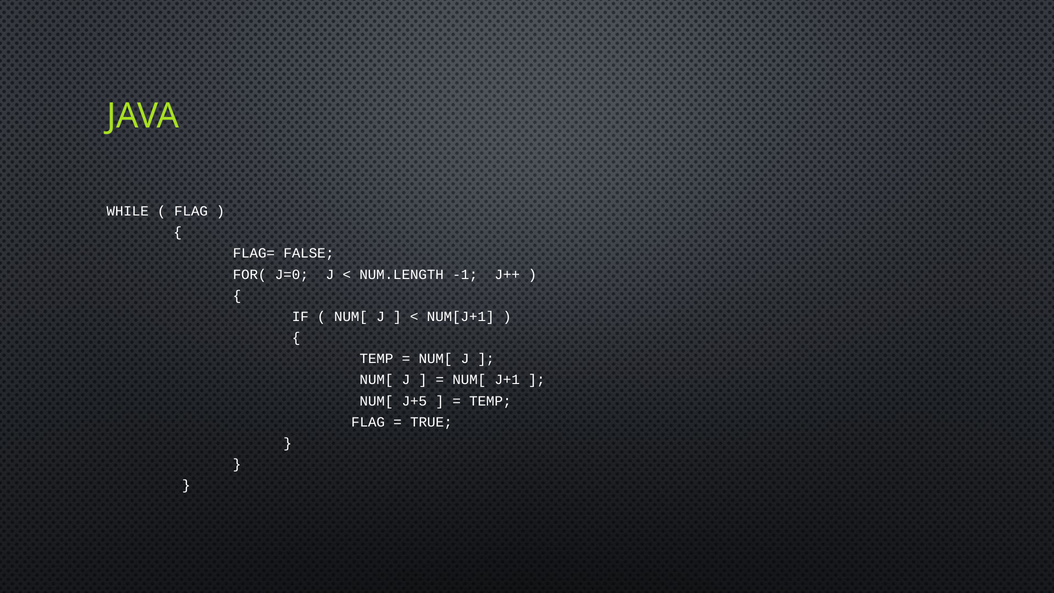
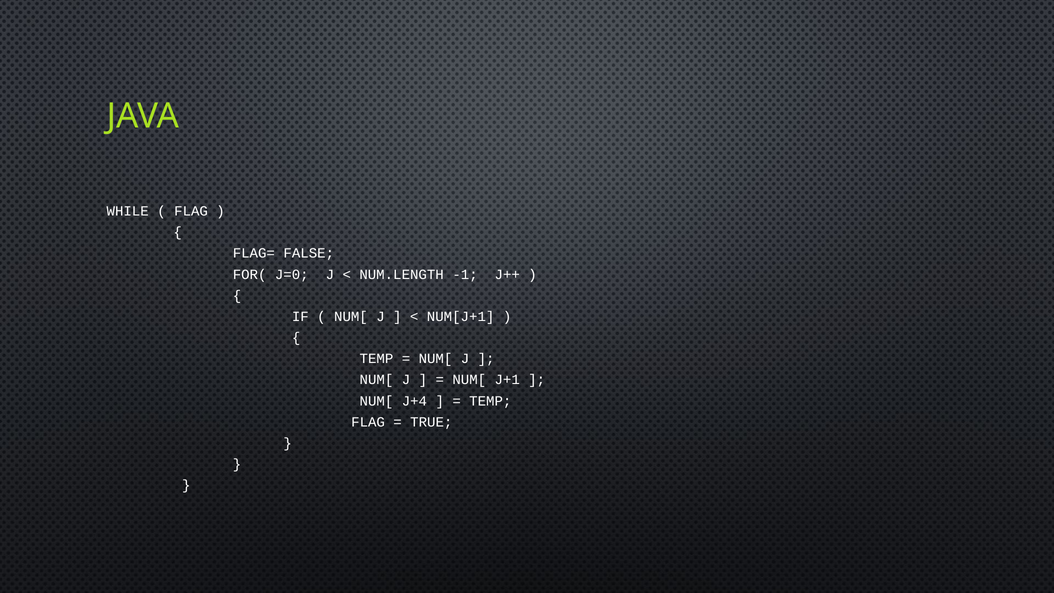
J+5: J+5 -> J+4 (414, 401)
